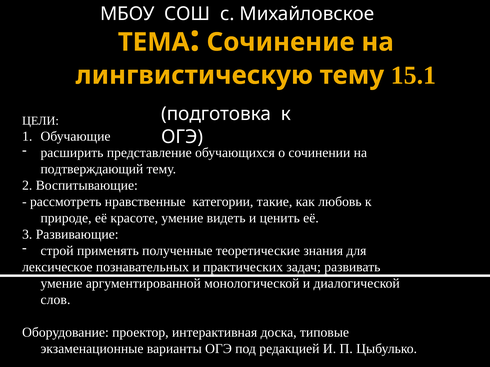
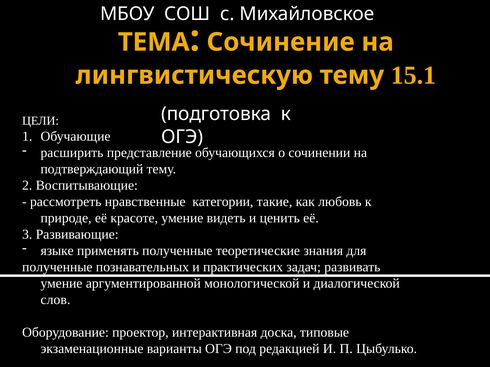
строй: строй -> языке (57, 251)
лексическое: лексическое -> полученные (57, 267)
